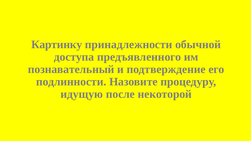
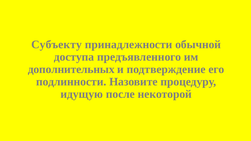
Картинку: Картинку -> Субъекту (57, 45)
познавательный: познавательный -> дополнительных (71, 69)
